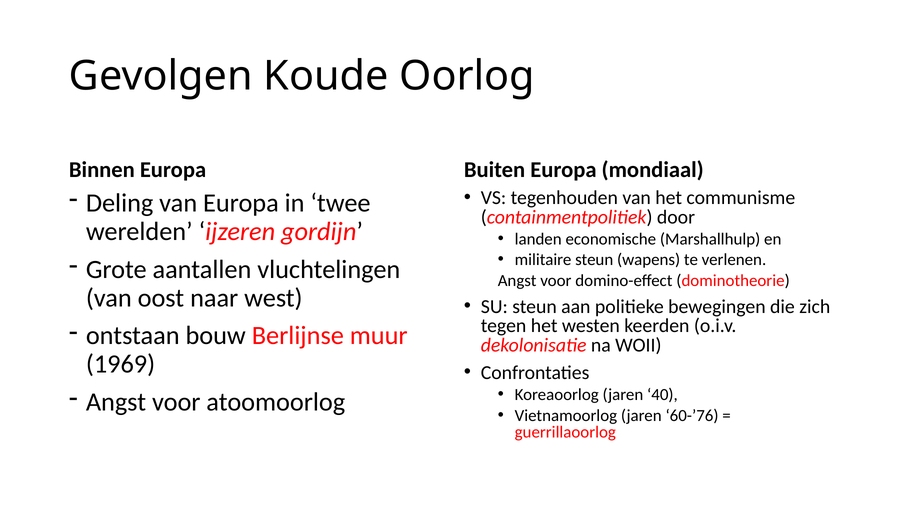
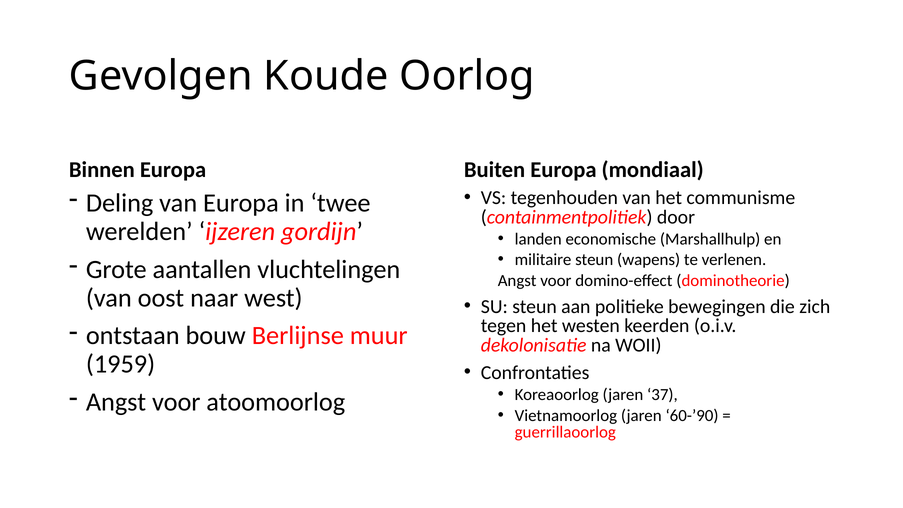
1969: 1969 -> 1959 (121, 364)
40: 40 -> 37 (662, 395)
60-’76: 60-’76 -> 60-’90 (692, 415)
